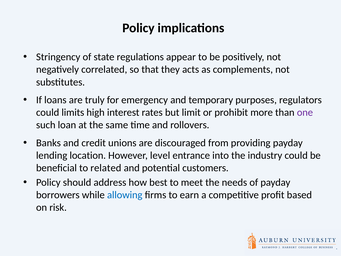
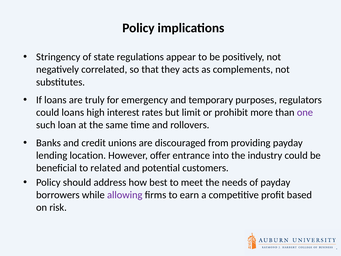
could limits: limits -> loans (73, 112)
level: level -> offer (160, 155)
allowing colour: blue -> purple (125, 195)
